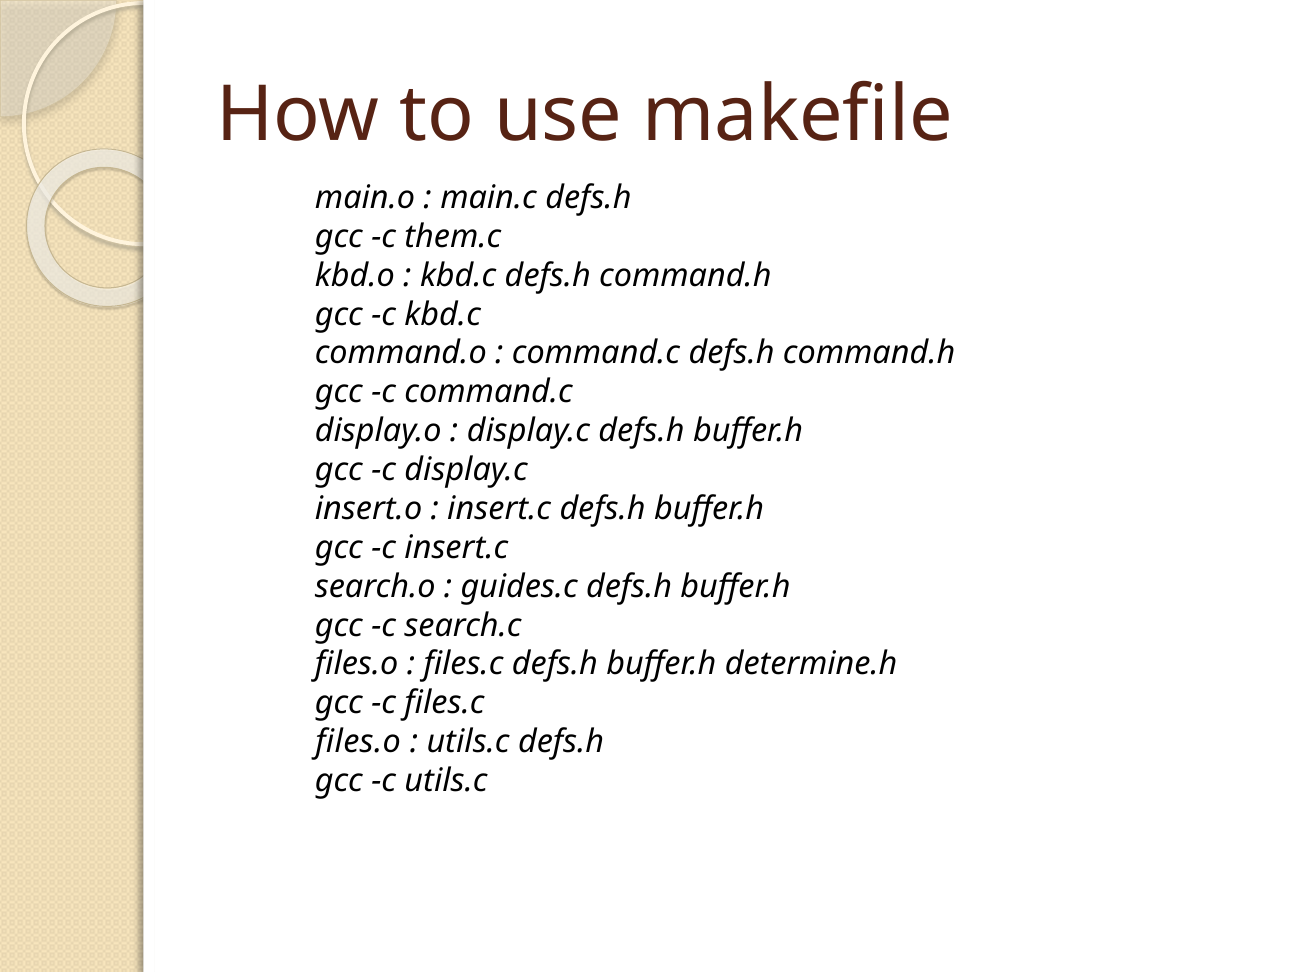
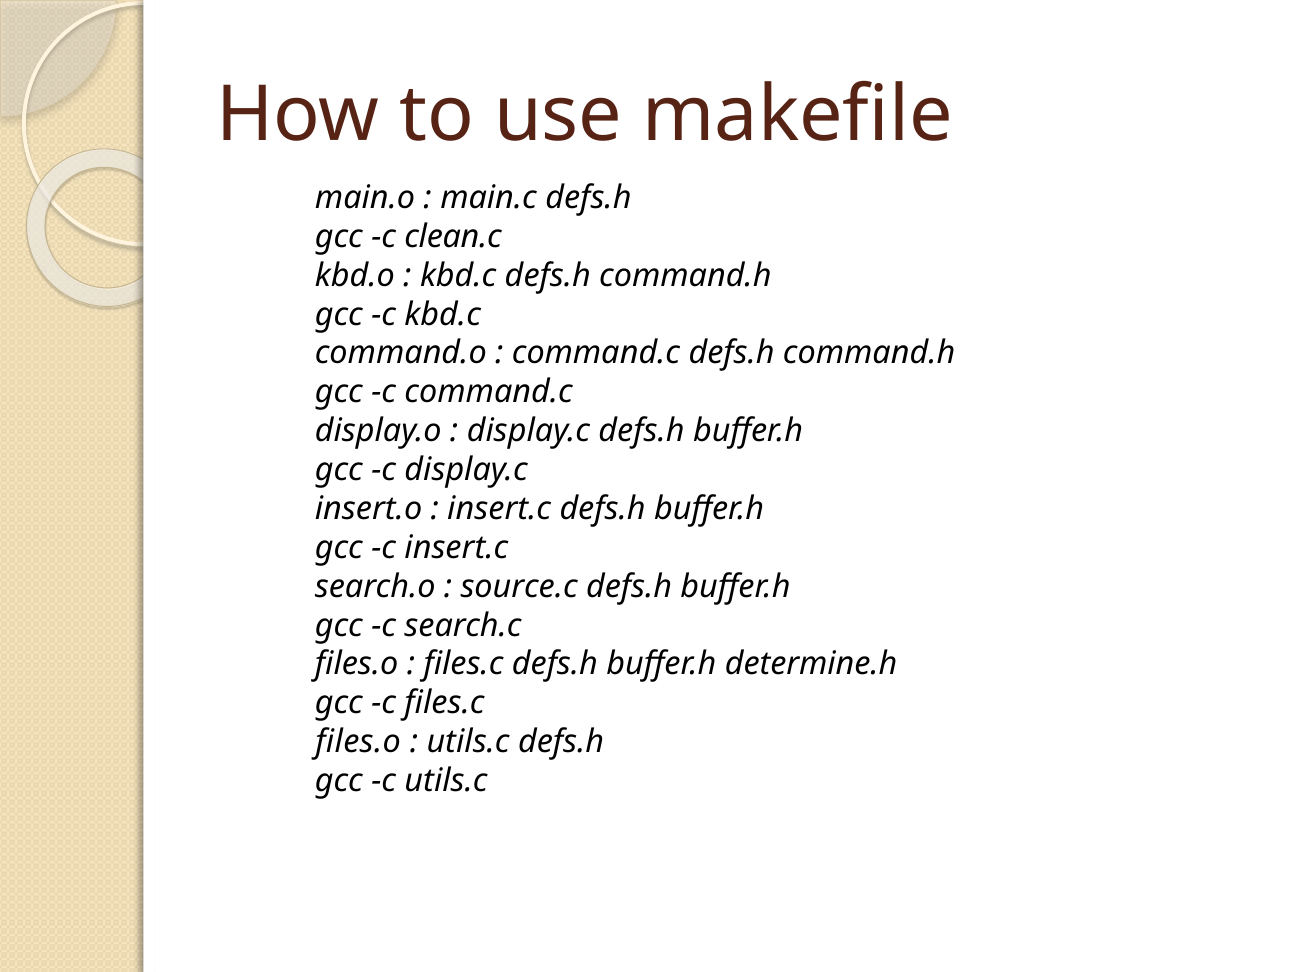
them.c: them.c -> clean.c (453, 236)
guides.c: guides.c -> source.c (519, 586)
